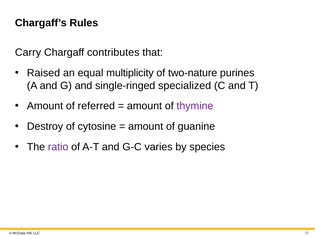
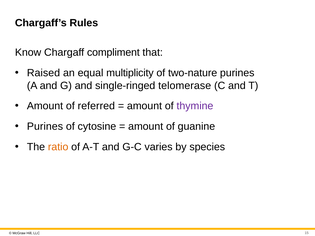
Carry: Carry -> Know (28, 53)
contributes: contributes -> compliment (113, 53)
specialized: specialized -> telomerase (185, 86)
Destroy: Destroy -> Purines (45, 127)
ratio colour: purple -> orange (58, 147)
